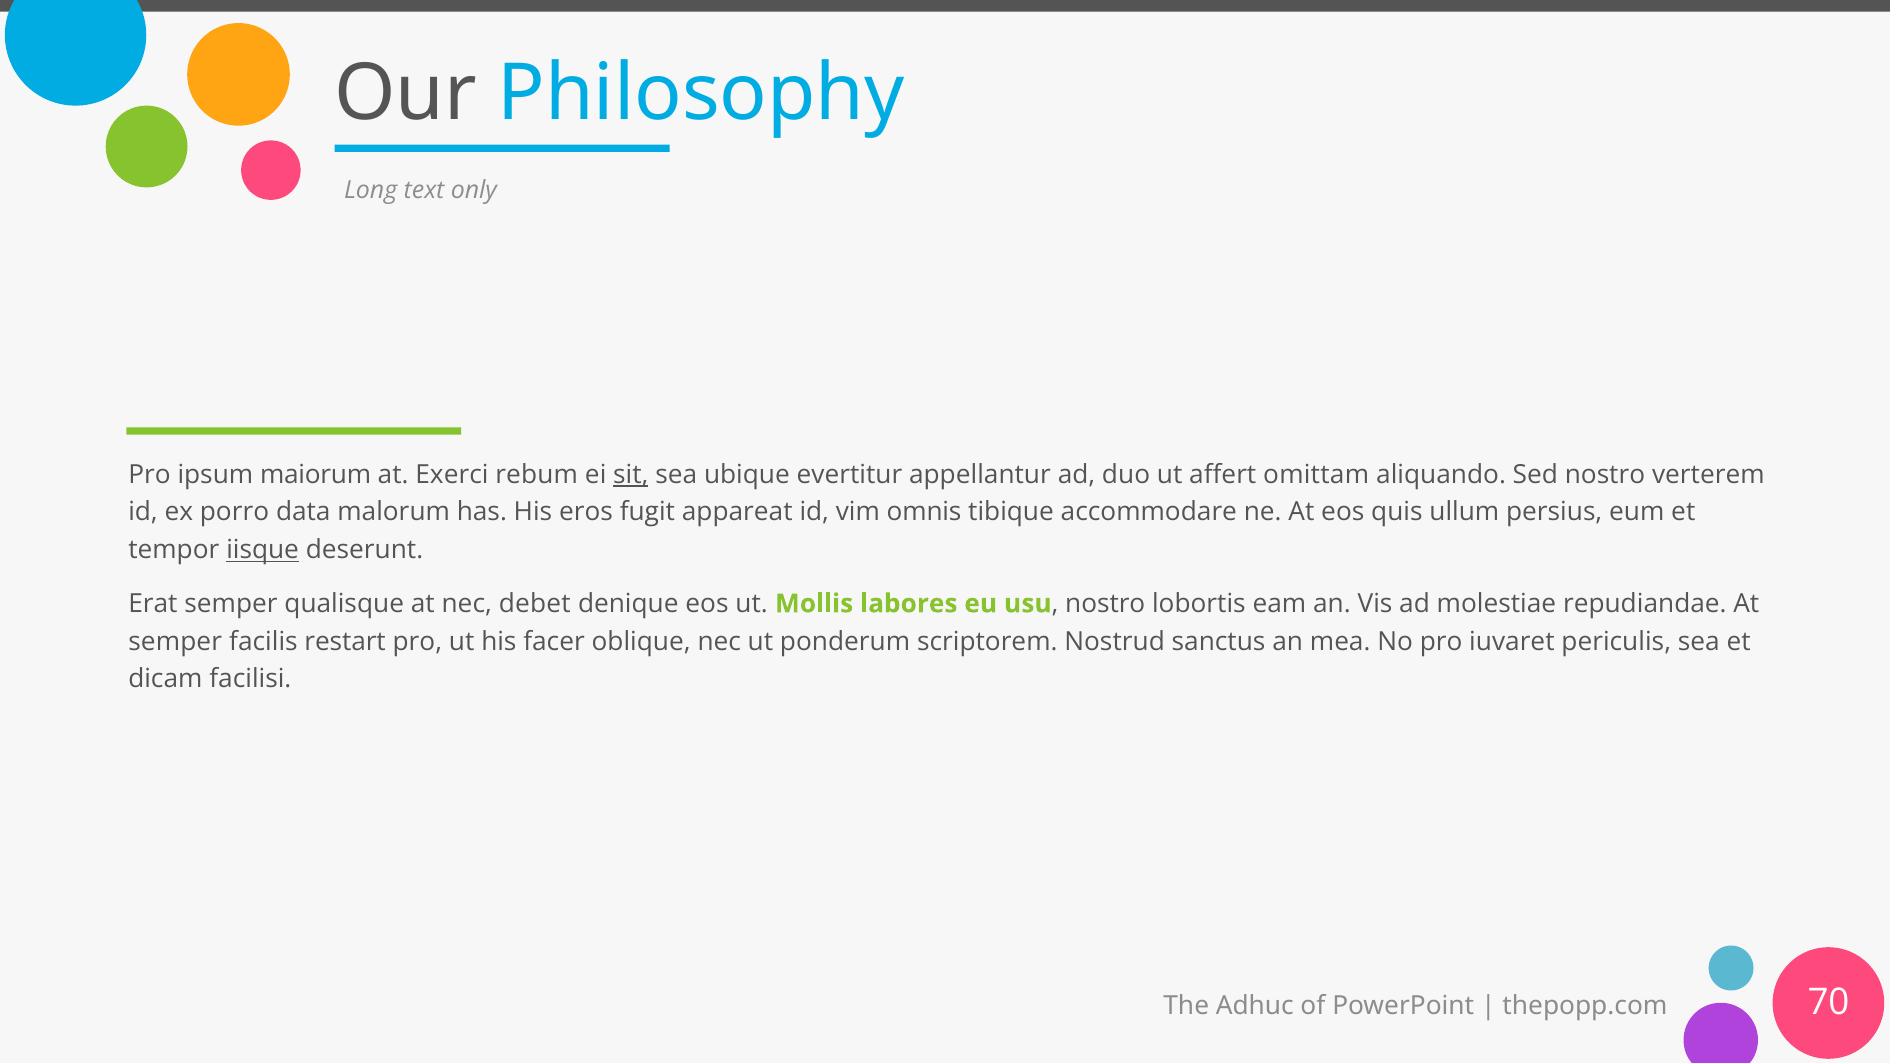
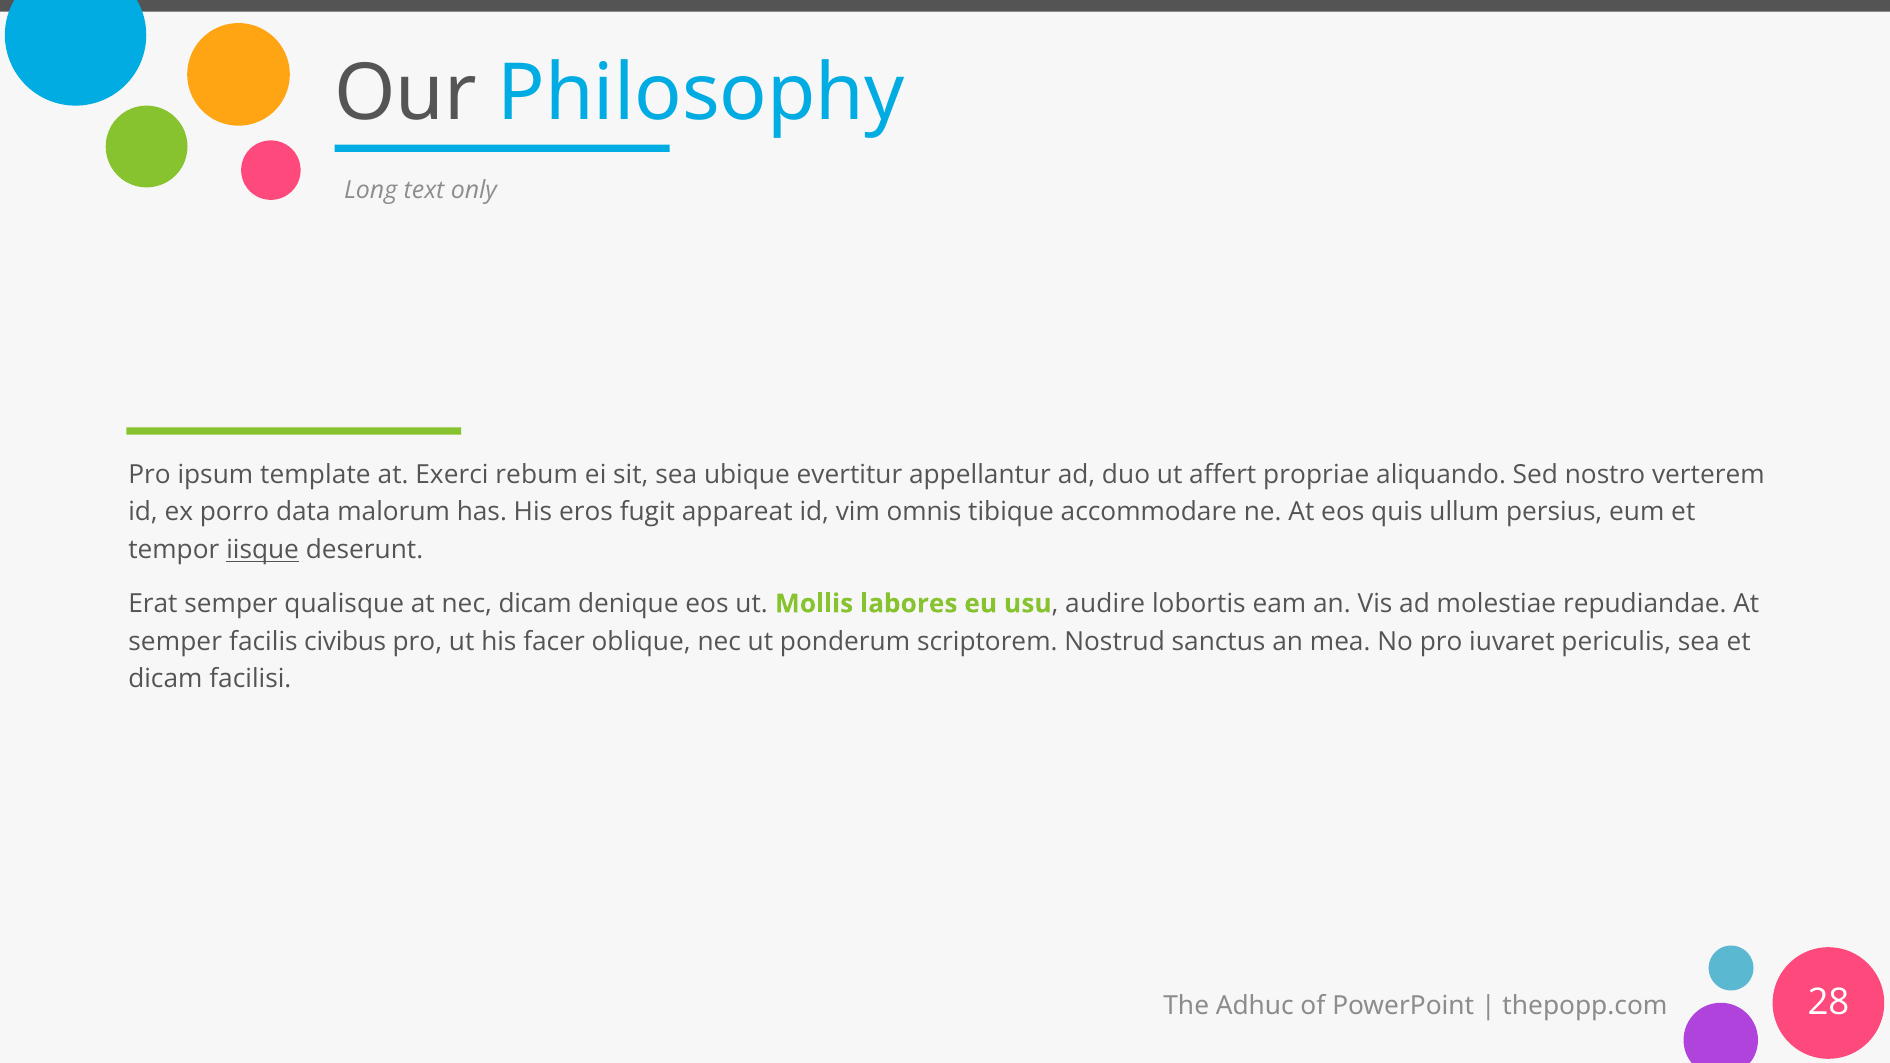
maiorum: maiorum -> template (315, 475)
sit underline: present -> none (631, 475)
omittam: omittam -> propriae (1316, 475)
nec debet: debet -> dicam (535, 604)
usu nostro: nostro -> audire (1105, 604)
restart: restart -> civibus (345, 642)
70: 70 -> 28 (1828, 1003)
